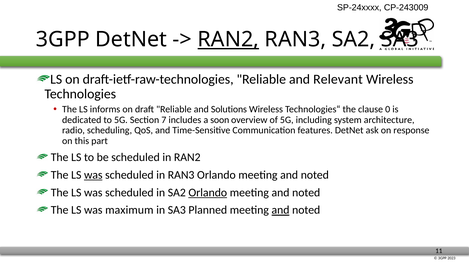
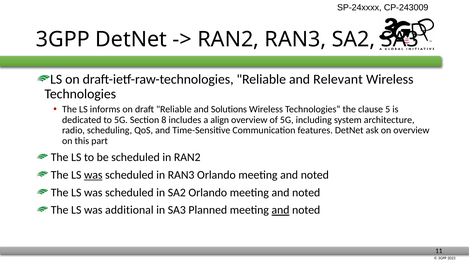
RAN2 underline: present -> none (228, 39)
0: 0 -> 5 (388, 109)
7: 7 -> 8 (164, 120)
soon: soon -> align (220, 120)
on response: response -> overview (411, 130)
Orlando underline: present -> none (208, 192)
maximum: maximum -> additional (129, 210)
